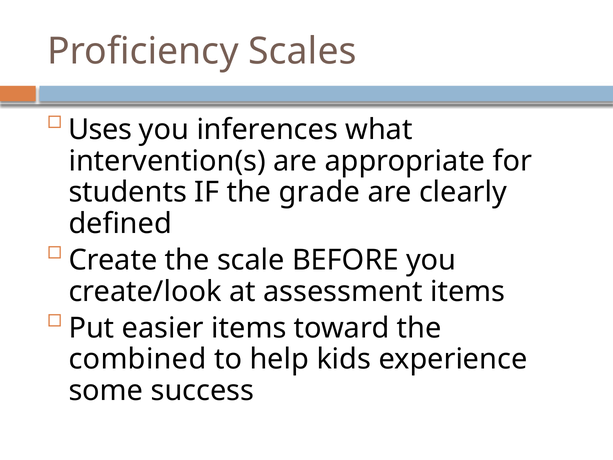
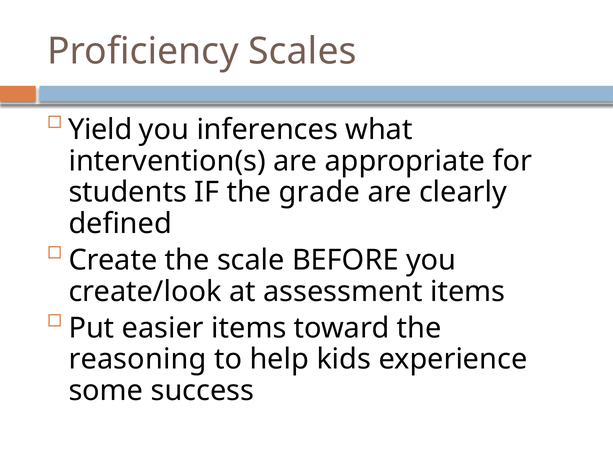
Uses: Uses -> Yield (100, 130)
combined: combined -> reasoning (138, 359)
